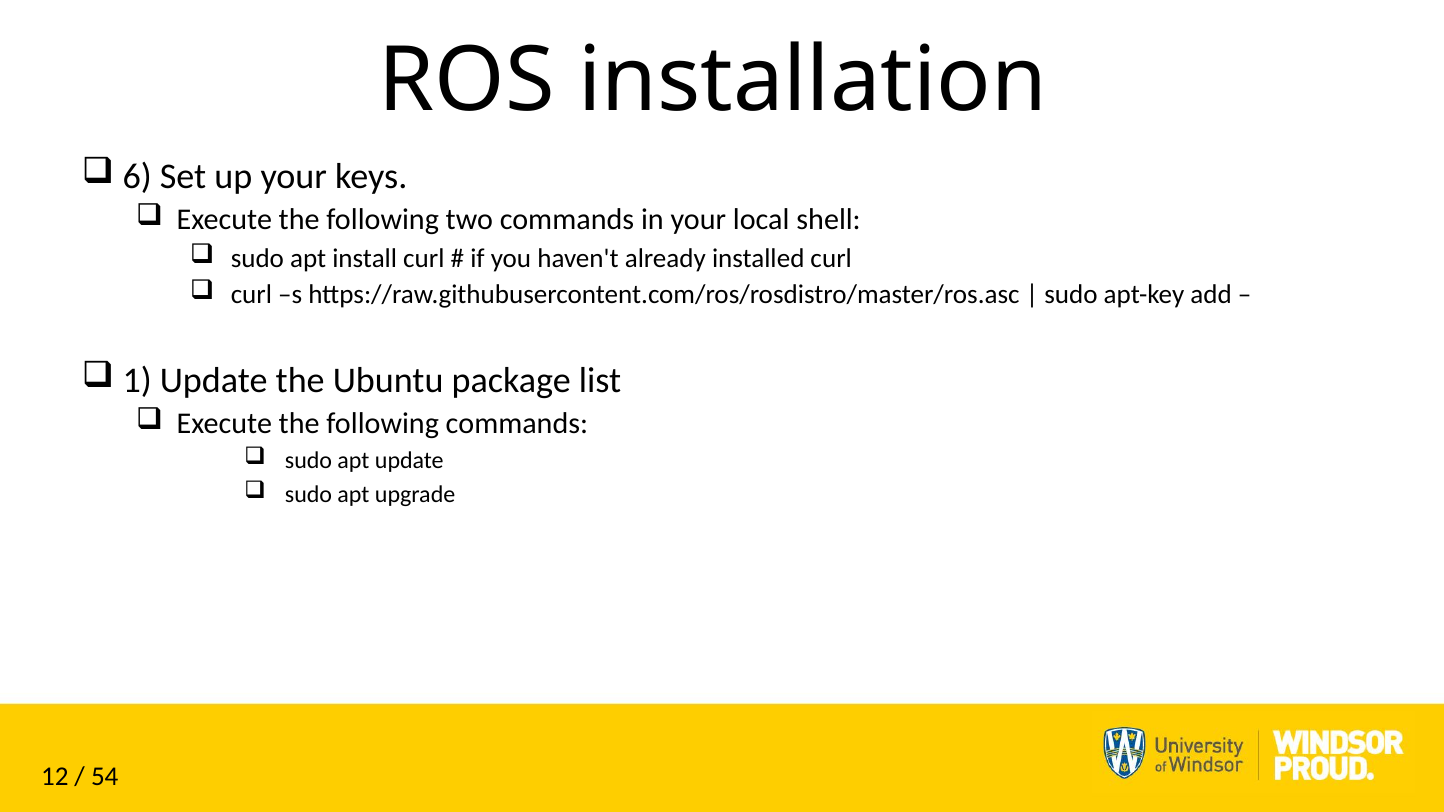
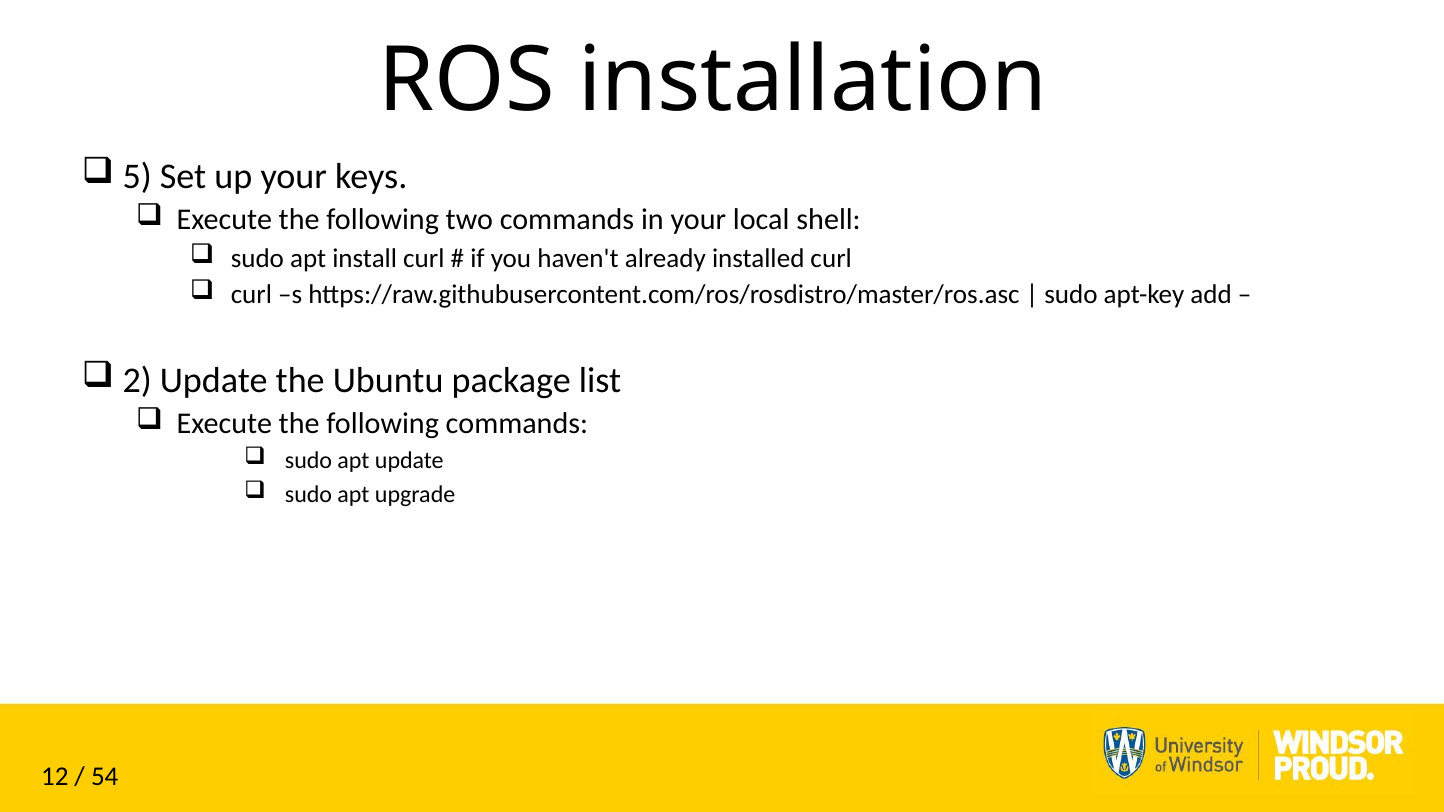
6: 6 -> 5 (137, 177)
1: 1 -> 2 (137, 381)
